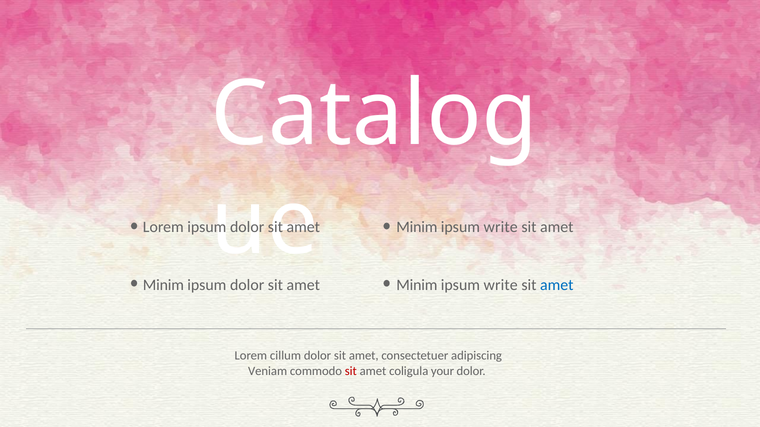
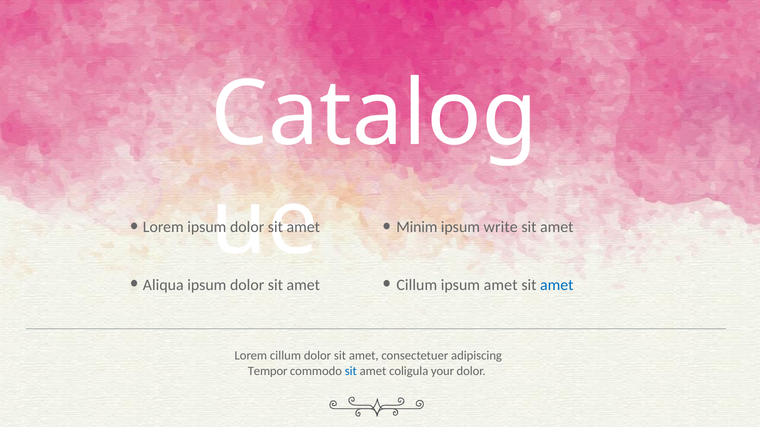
Minim: Minim -> Aliqua (163, 285)
Minim: Minim -> Cillum (417, 285)
write: write -> amet (501, 285)
Veniam: Veniam -> Tempor (268, 371)
sit colour: red -> blue (351, 371)
